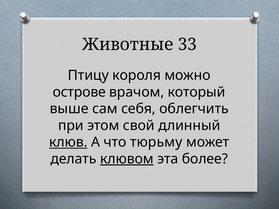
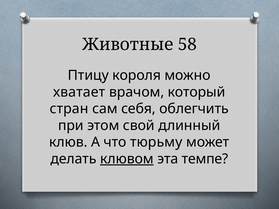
33: 33 -> 58 (187, 44)
острове: острове -> хватает (79, 92)
выше: выше -> стран (69, 109)
клюв underline: present -> none (68, 142)
более: более -> темпе (205, 159)
